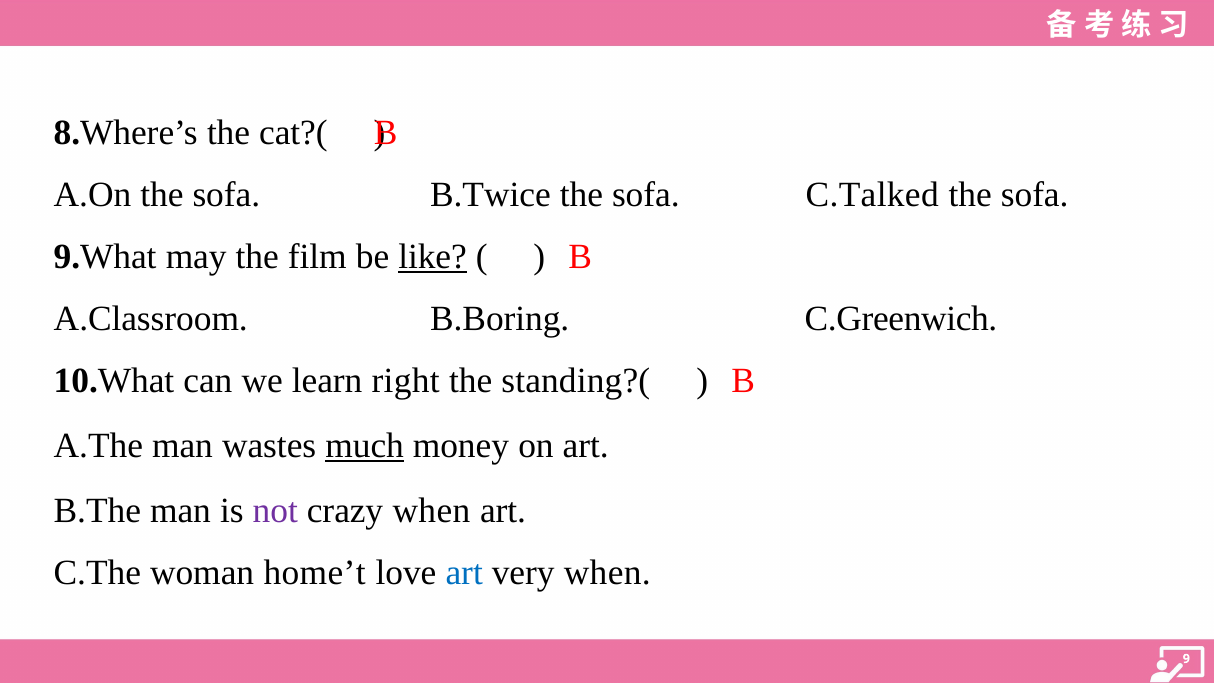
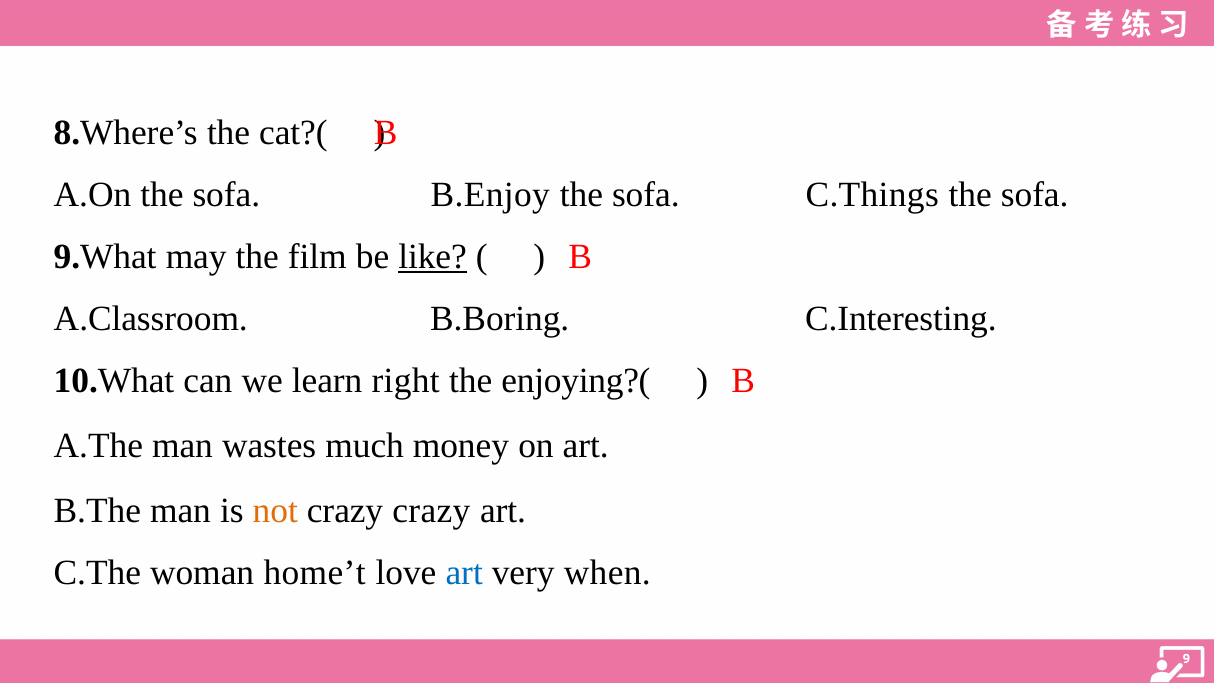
B.Twice: B.Twice -> B.Enjoy (490, 195)
C.Talked: C.Talked -> C.Things (872, 195)
C.Greenwich: C.Greenwich -> C.Interesting (901, 319)
standing?(: standing?( -> enjoying?( (576, 381)
much underline: present -> none (365, 446)
not colour: purple -> orange (275, 510)
crazy when: when -> crazy (431, 510)
